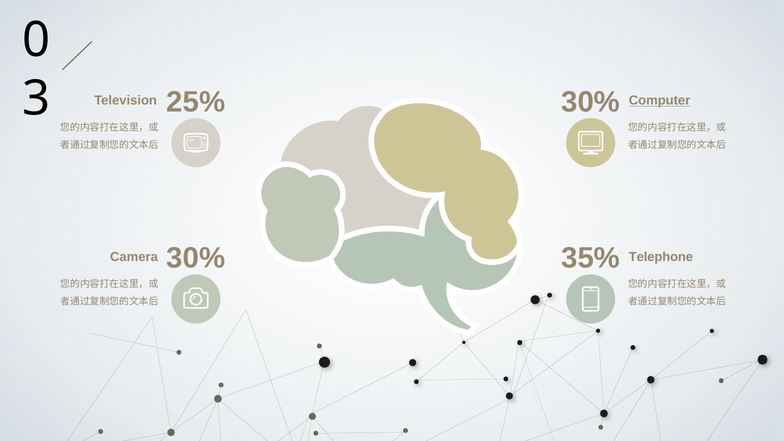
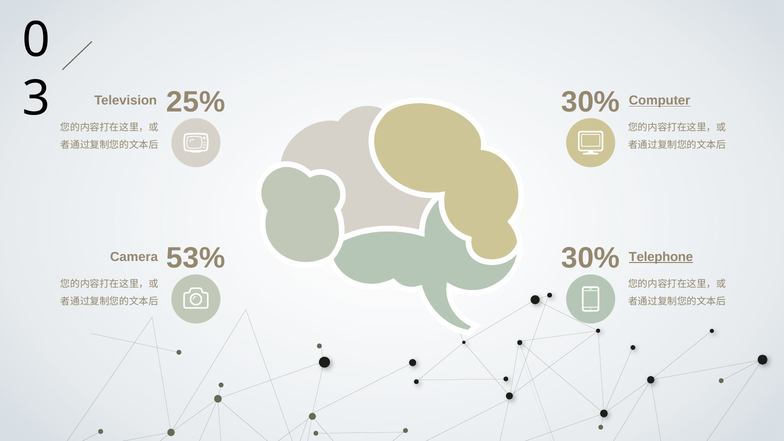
30%: 30% -> 53% (196, 258)
35%: 35% -> 30% (591, 258)
Telephone underline: none -> present (661, 257)
